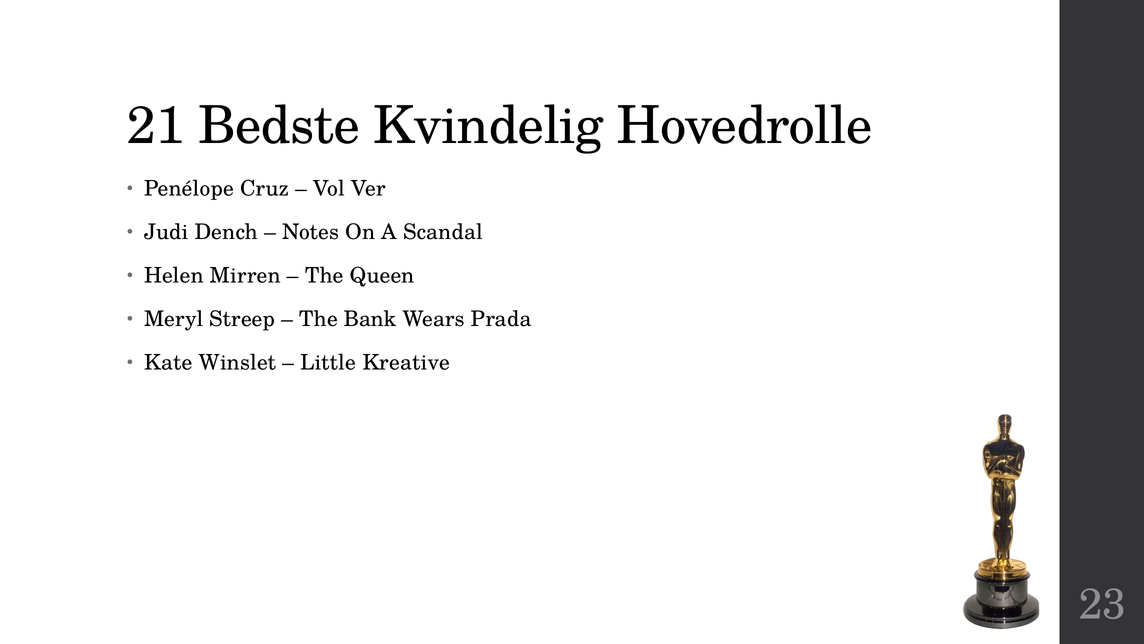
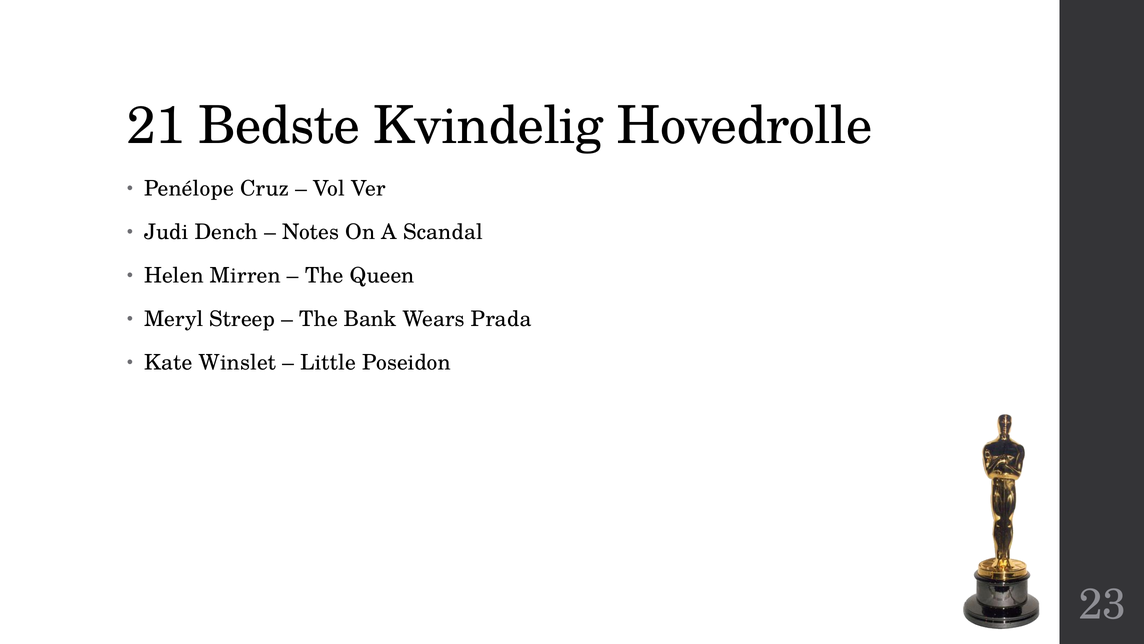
Kreative: Kreative -> Poseidon (406, 363)
